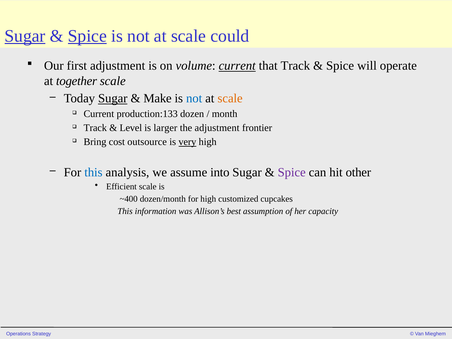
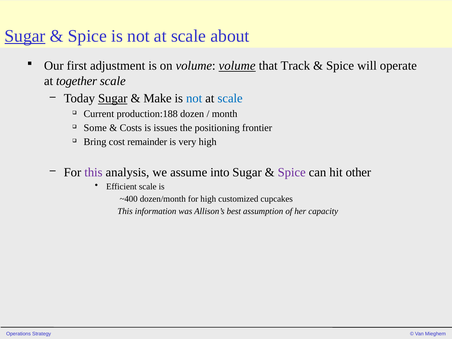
Spice underline: present -> none (87, 36)
could: could -> about (230, 36)
volume current: current -> volume (237, 66)
scale colour: orange -> blue (230, 98)
production:133: production:133 -> production:188 (147, 114)
Track: Track -> Some (95, 128)
Level: Level -> Costs (131, 128)
larger: larger -> issues (165, 128)
the adjustment: adjustment -> positioning (217, 128)
outsource: outsource -> remainder (147, 142)
very underline: present -> none (187, 142)
this colour: blue -> purple (93, 172)
